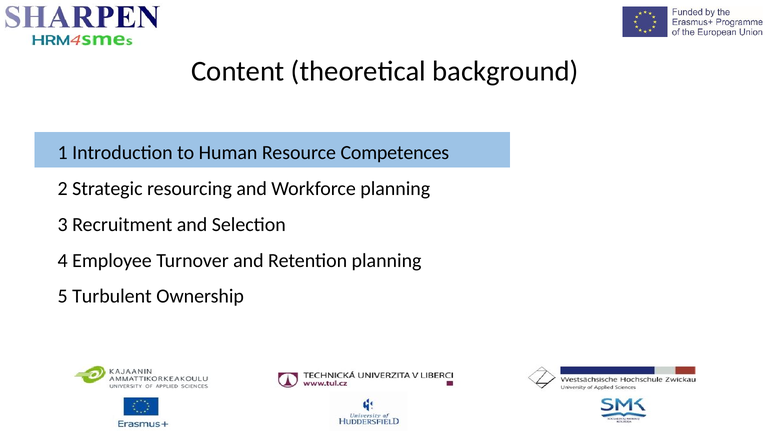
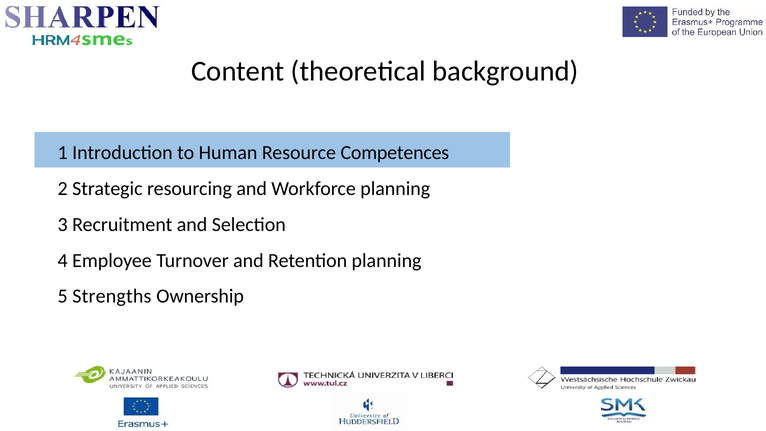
Turbulent: Turbulent -> Strengths (112, 296)
